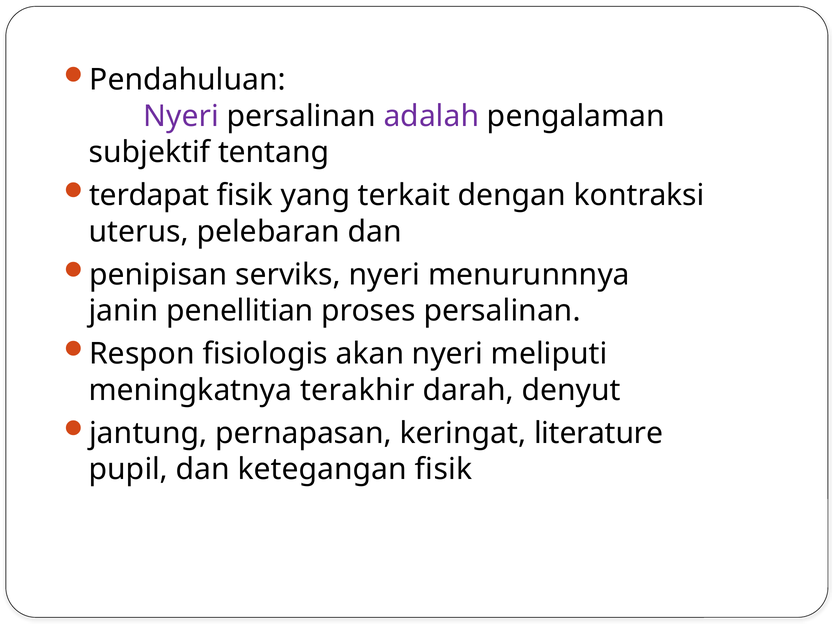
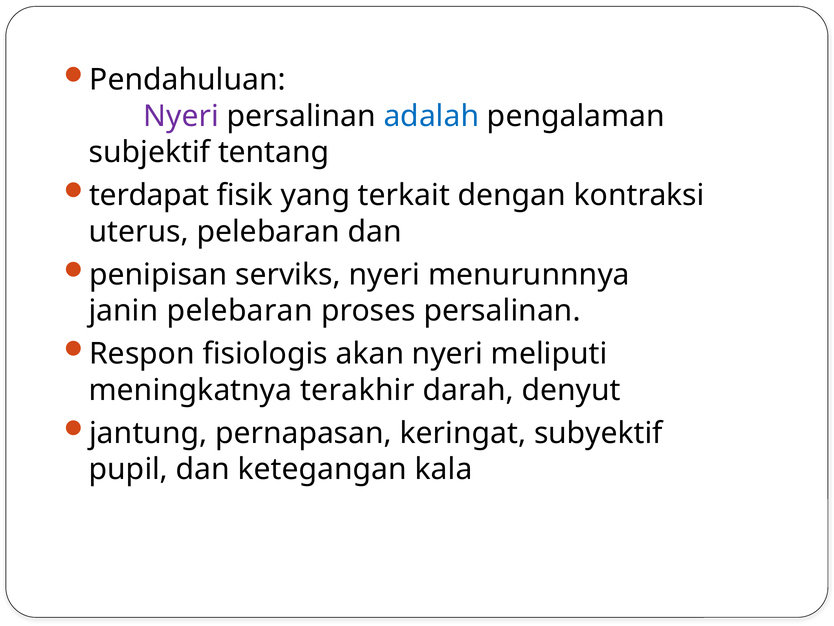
adalah colour: purple -> blue (431, 116)
janin penellitian: penellitian -> pelebaran (240, 311)
literature: literature -> subyektif (598, 433)
ketegangan fisik: fisik -> kala (444, 469)
